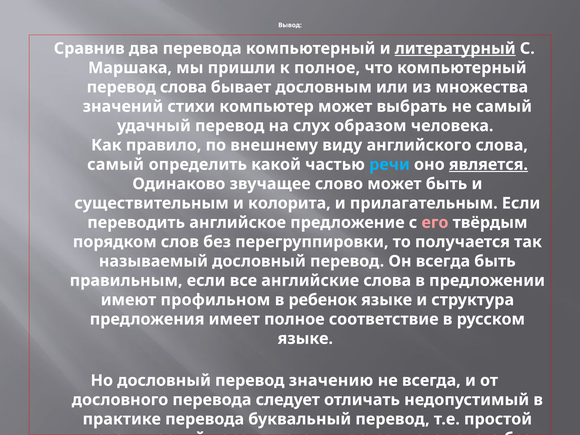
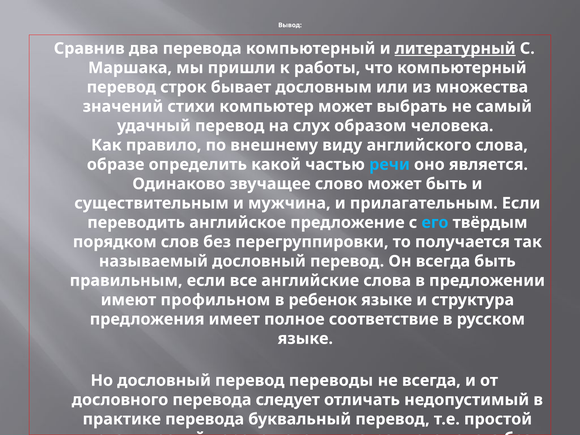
к полное: полное -> работы (327, 68)
перевод слова: слова -> строк (183, 87)
самый: самый -> образе (116, 165)
является underline: present -> none (488, 165)
и колорита: колорита -> мужчина (289, 203)
его colour: pink -> light blue (435, 223)
значению: значению -> переводы (331, 380)
